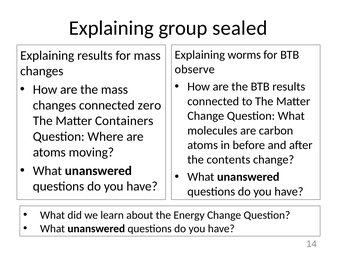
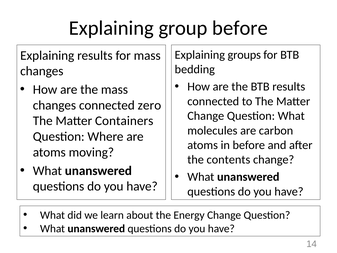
group sealed: sealed -> before (240, 28)
worms: worms -> groups (244, 55)
observe: observe -> bedding (195, 69)
